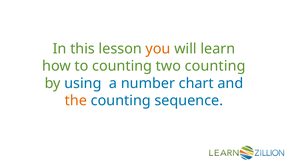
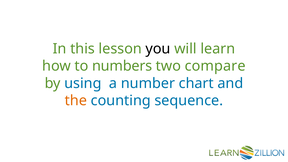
you colour: orange -> black (158, 49)
to counting: counting -> numbers (122, 66)
two counting: counting -> compare (215, 66)
